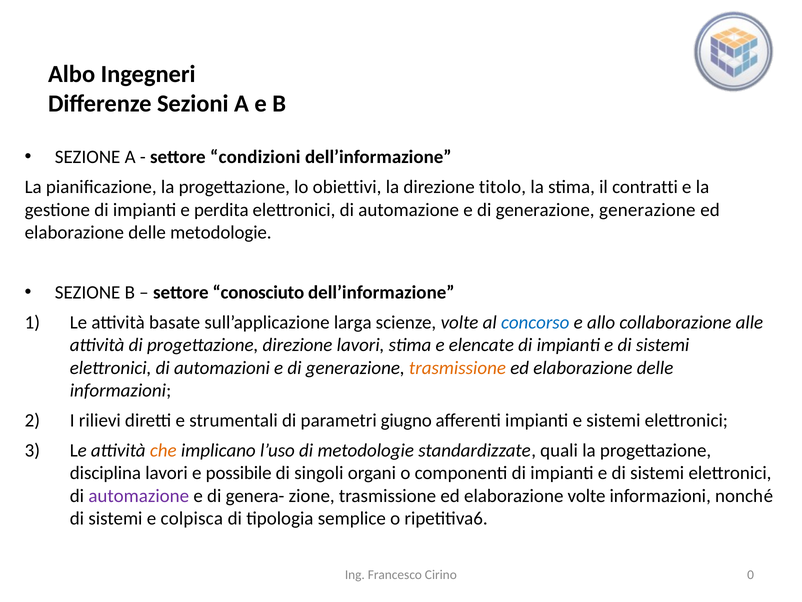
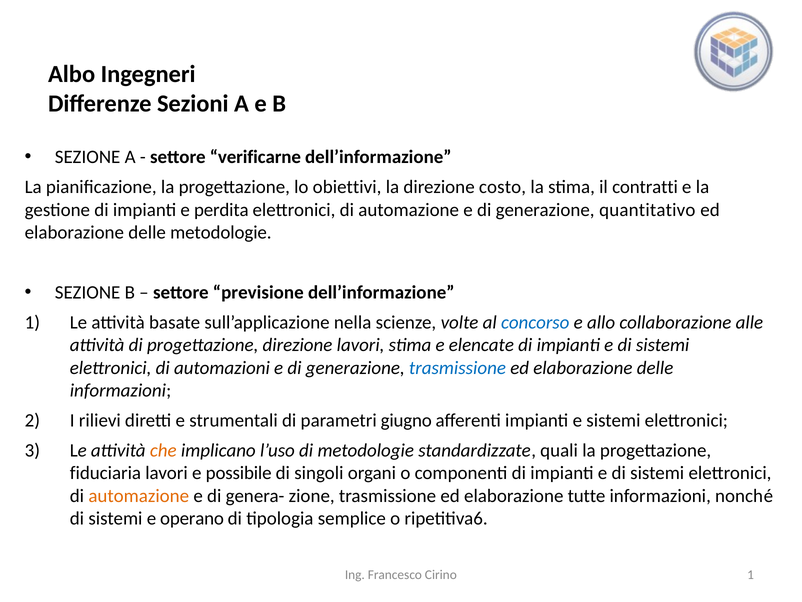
condizioni: condizioni -> verificarne (255, 157)
titolo: titolo -> costo (502, 187)
generazione generazione: generazione -> quantitativo (647, 210)
conosciuto: conosciuto -> previsione (258, 292)
larga: larga -> nella (353, 322)
trasmissione colour: orange -> blue (457, 367)
disciplina: disciplina -> fiduciaria (105, 473)
automazione colour: purple -> orange (139, 495)
elaborazione volte: volte -> tutte (587, 495)
colpisca: colpisca -> operano (192, 518)
Cirino 0: 0 -> 1 (751, 574)
